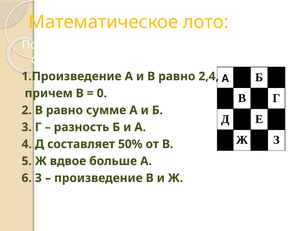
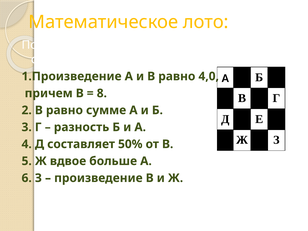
2,4: 2,4 -> 4,0 (209, 76)
0: 0 -> 8 (102, 93)
